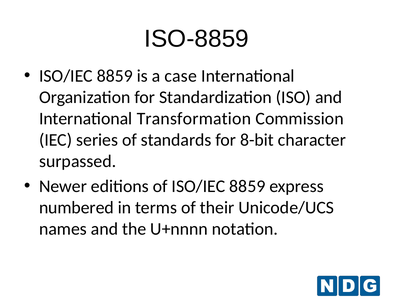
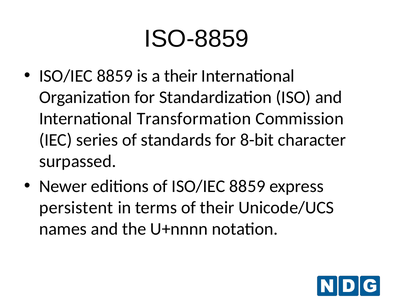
a case: case -> their (181, 76)
numbered: numbered -> persistent (76, 208)
